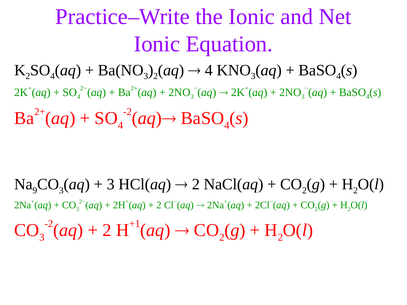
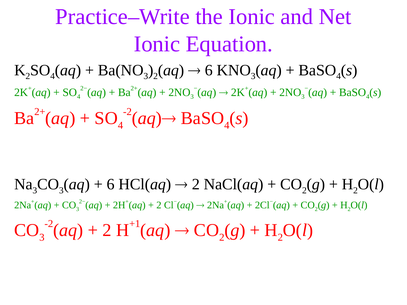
4: 4 -> 6 (209, 70)
9: 9 -> 3 (35, 190)
3: 3 -> 6 (111, 184)
